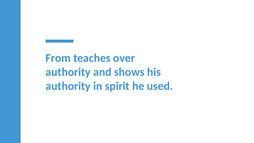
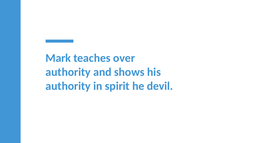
From: From -> Mark (58, 58)
used: used -> devil (160, 86)
